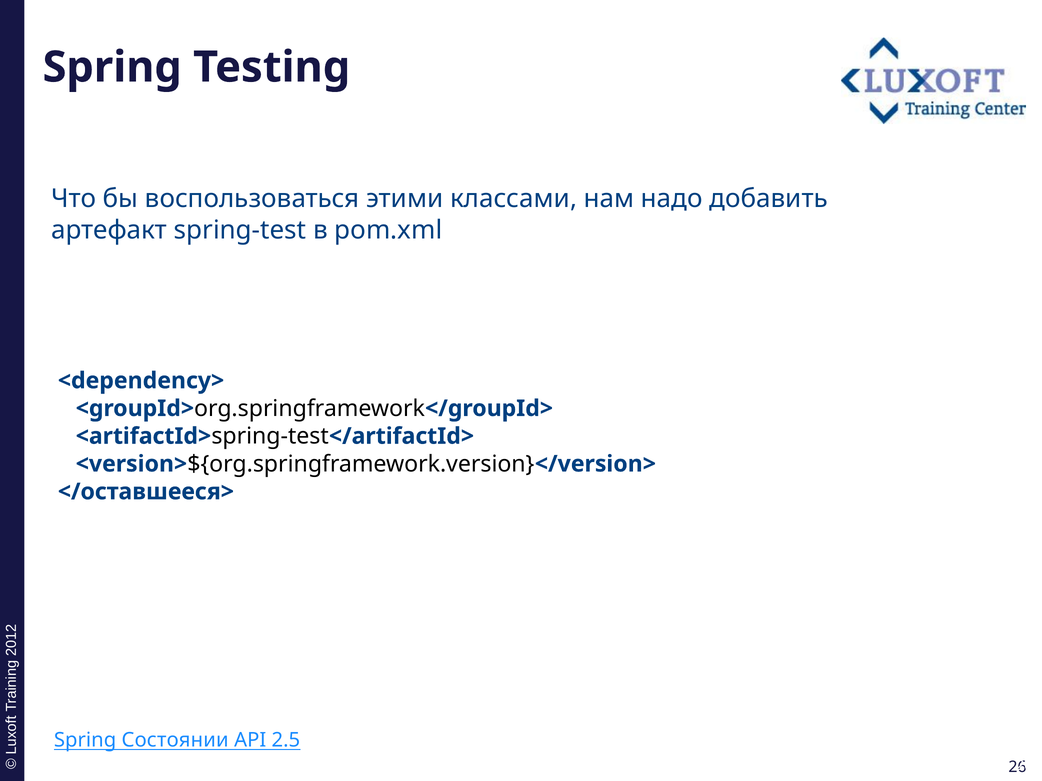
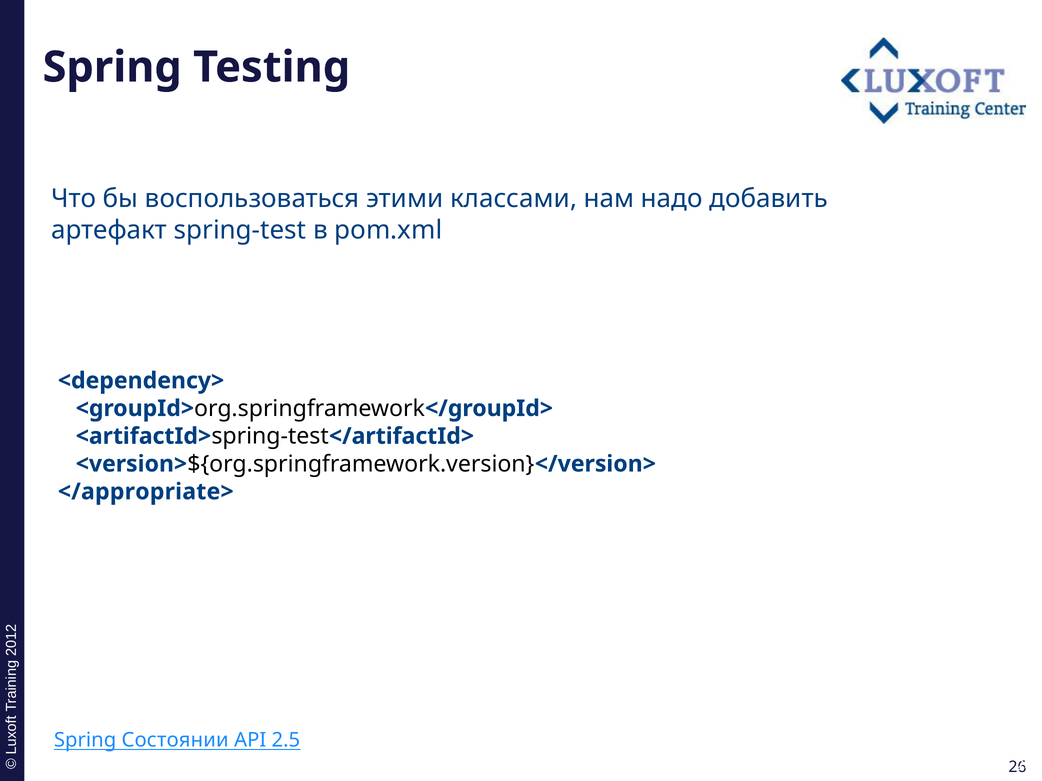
</оставшееся>: </оставшееся> -> </appropriate> (146, 492)
